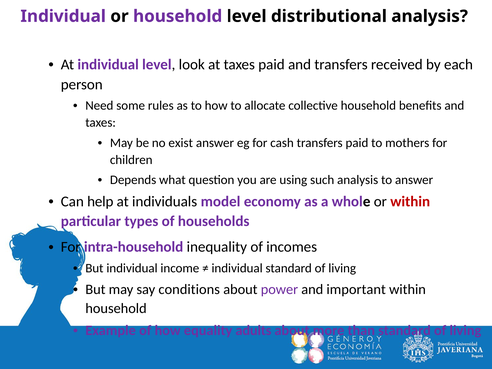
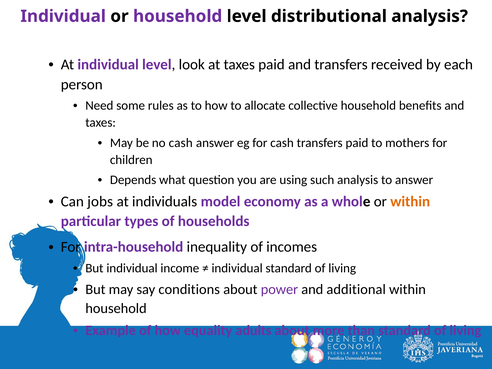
no exist: exist -> cash (181, 143)
help: help -> jobs (100, 201)
within colour: red -> orange (410, 201)
important: important -> additional (356, 289)
